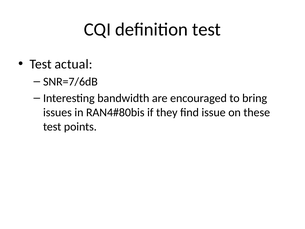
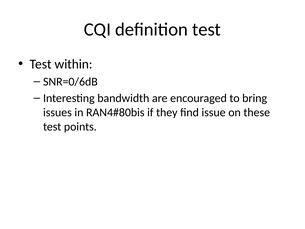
actual: actual -> within (74, 64)
SNR=7/6dB: SNR=7/6dB -> SNR=0/6dB (70, 81)
